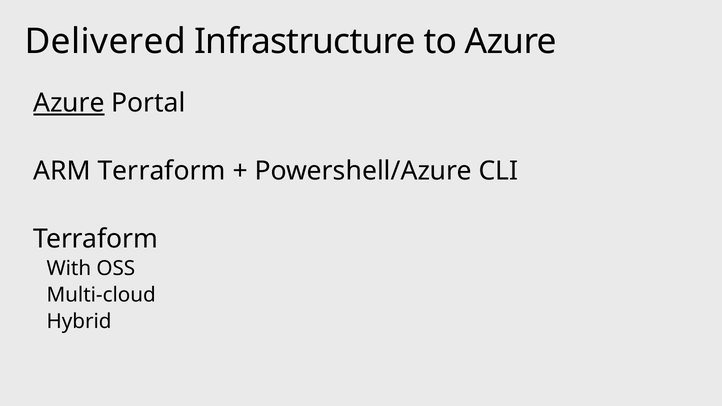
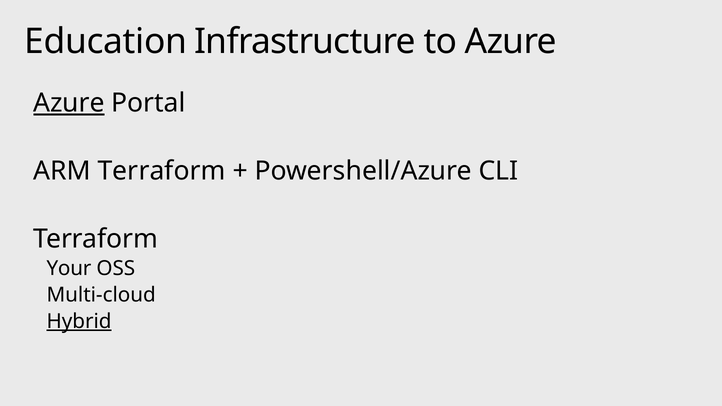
Delivered: Delivered -> Education (106, 41)
With: With -> Your (69, 269)
Hybrid underline: none -> present (79, 322)
